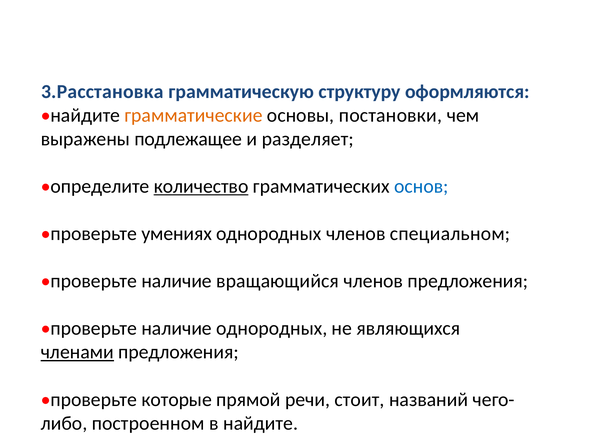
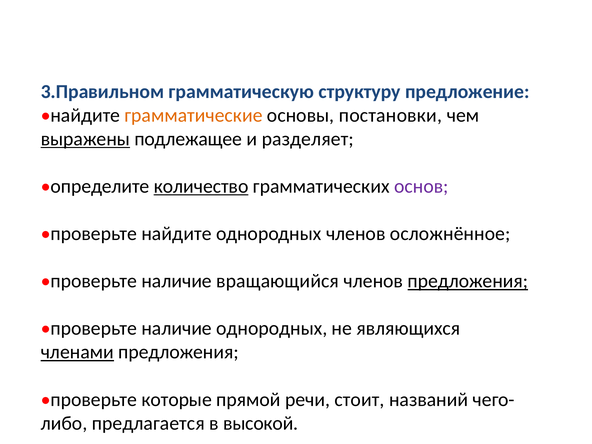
3.Расстановка: 3.Расстановка -> 3.Правильном (102, 92)
оформляются: оформляются -> предложение (467, 92)
выражены underline: none -> present (85, 139)
основ colour: blue -> purple (421, 186)
проверьте умениях: умениях -> найдите (177, 234)
специальном: специальном -> осложнённое (450, 234)
предложения underline: none -> present (468, 281)
построенном: построенном -> предлагается (148, 423)
в найдите: найдите -> высокой (261, 423)
